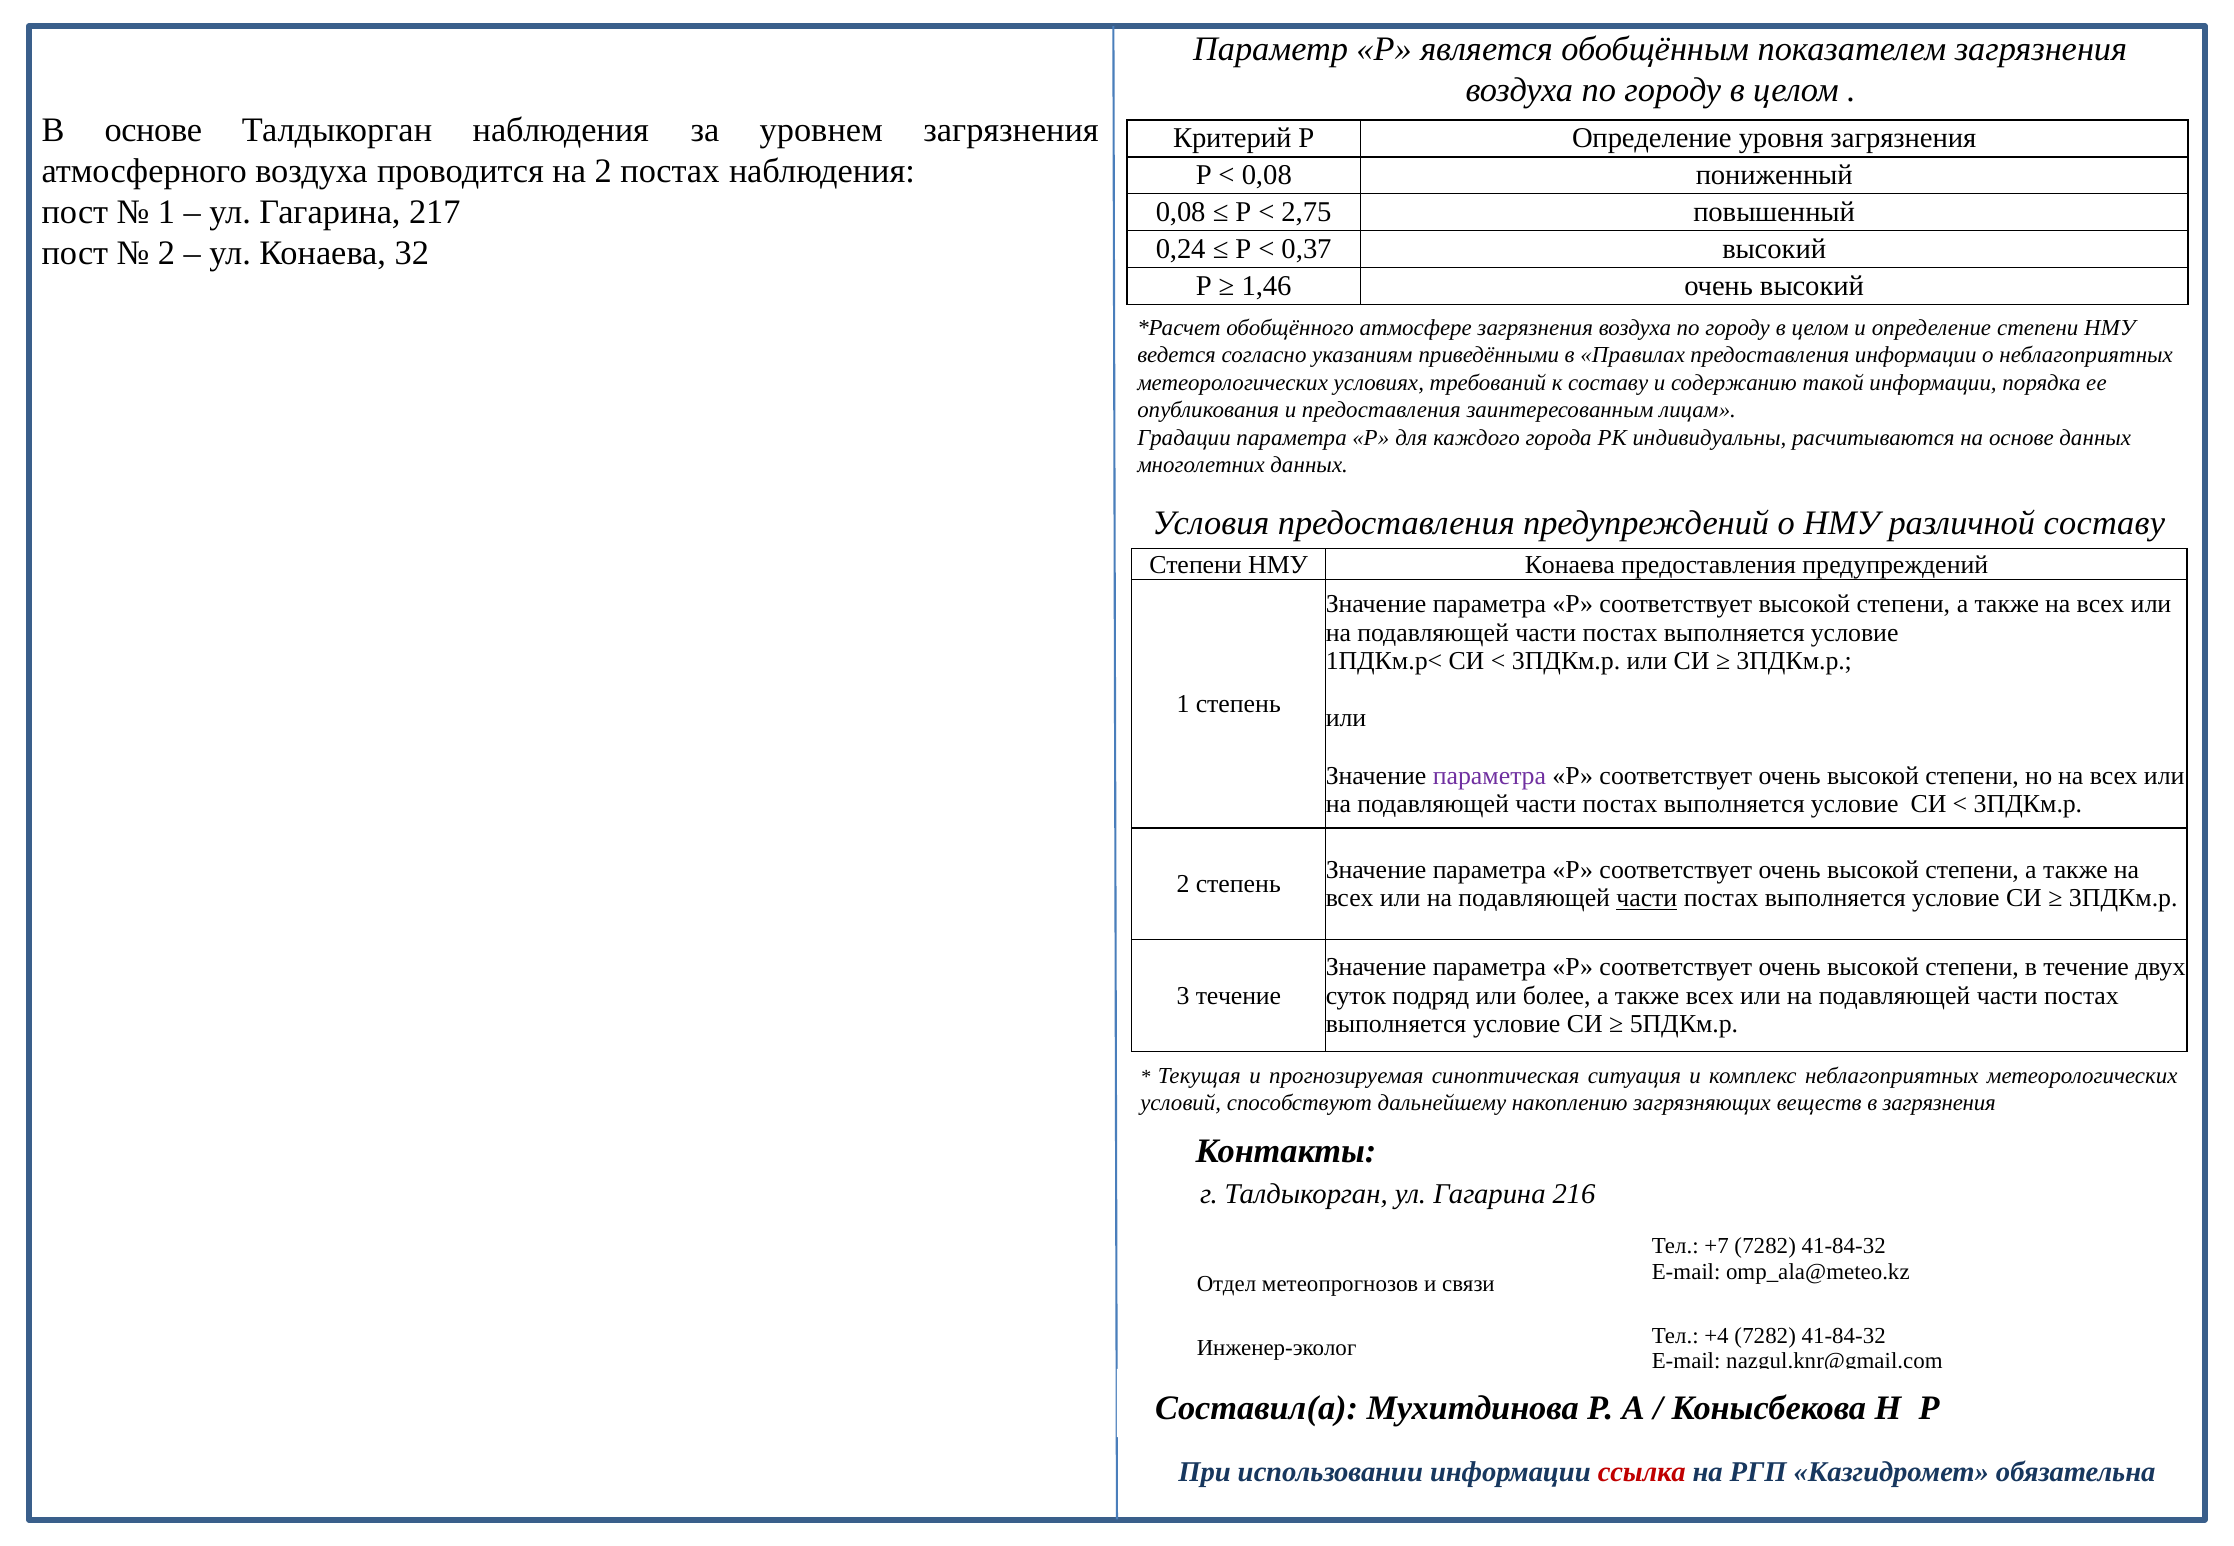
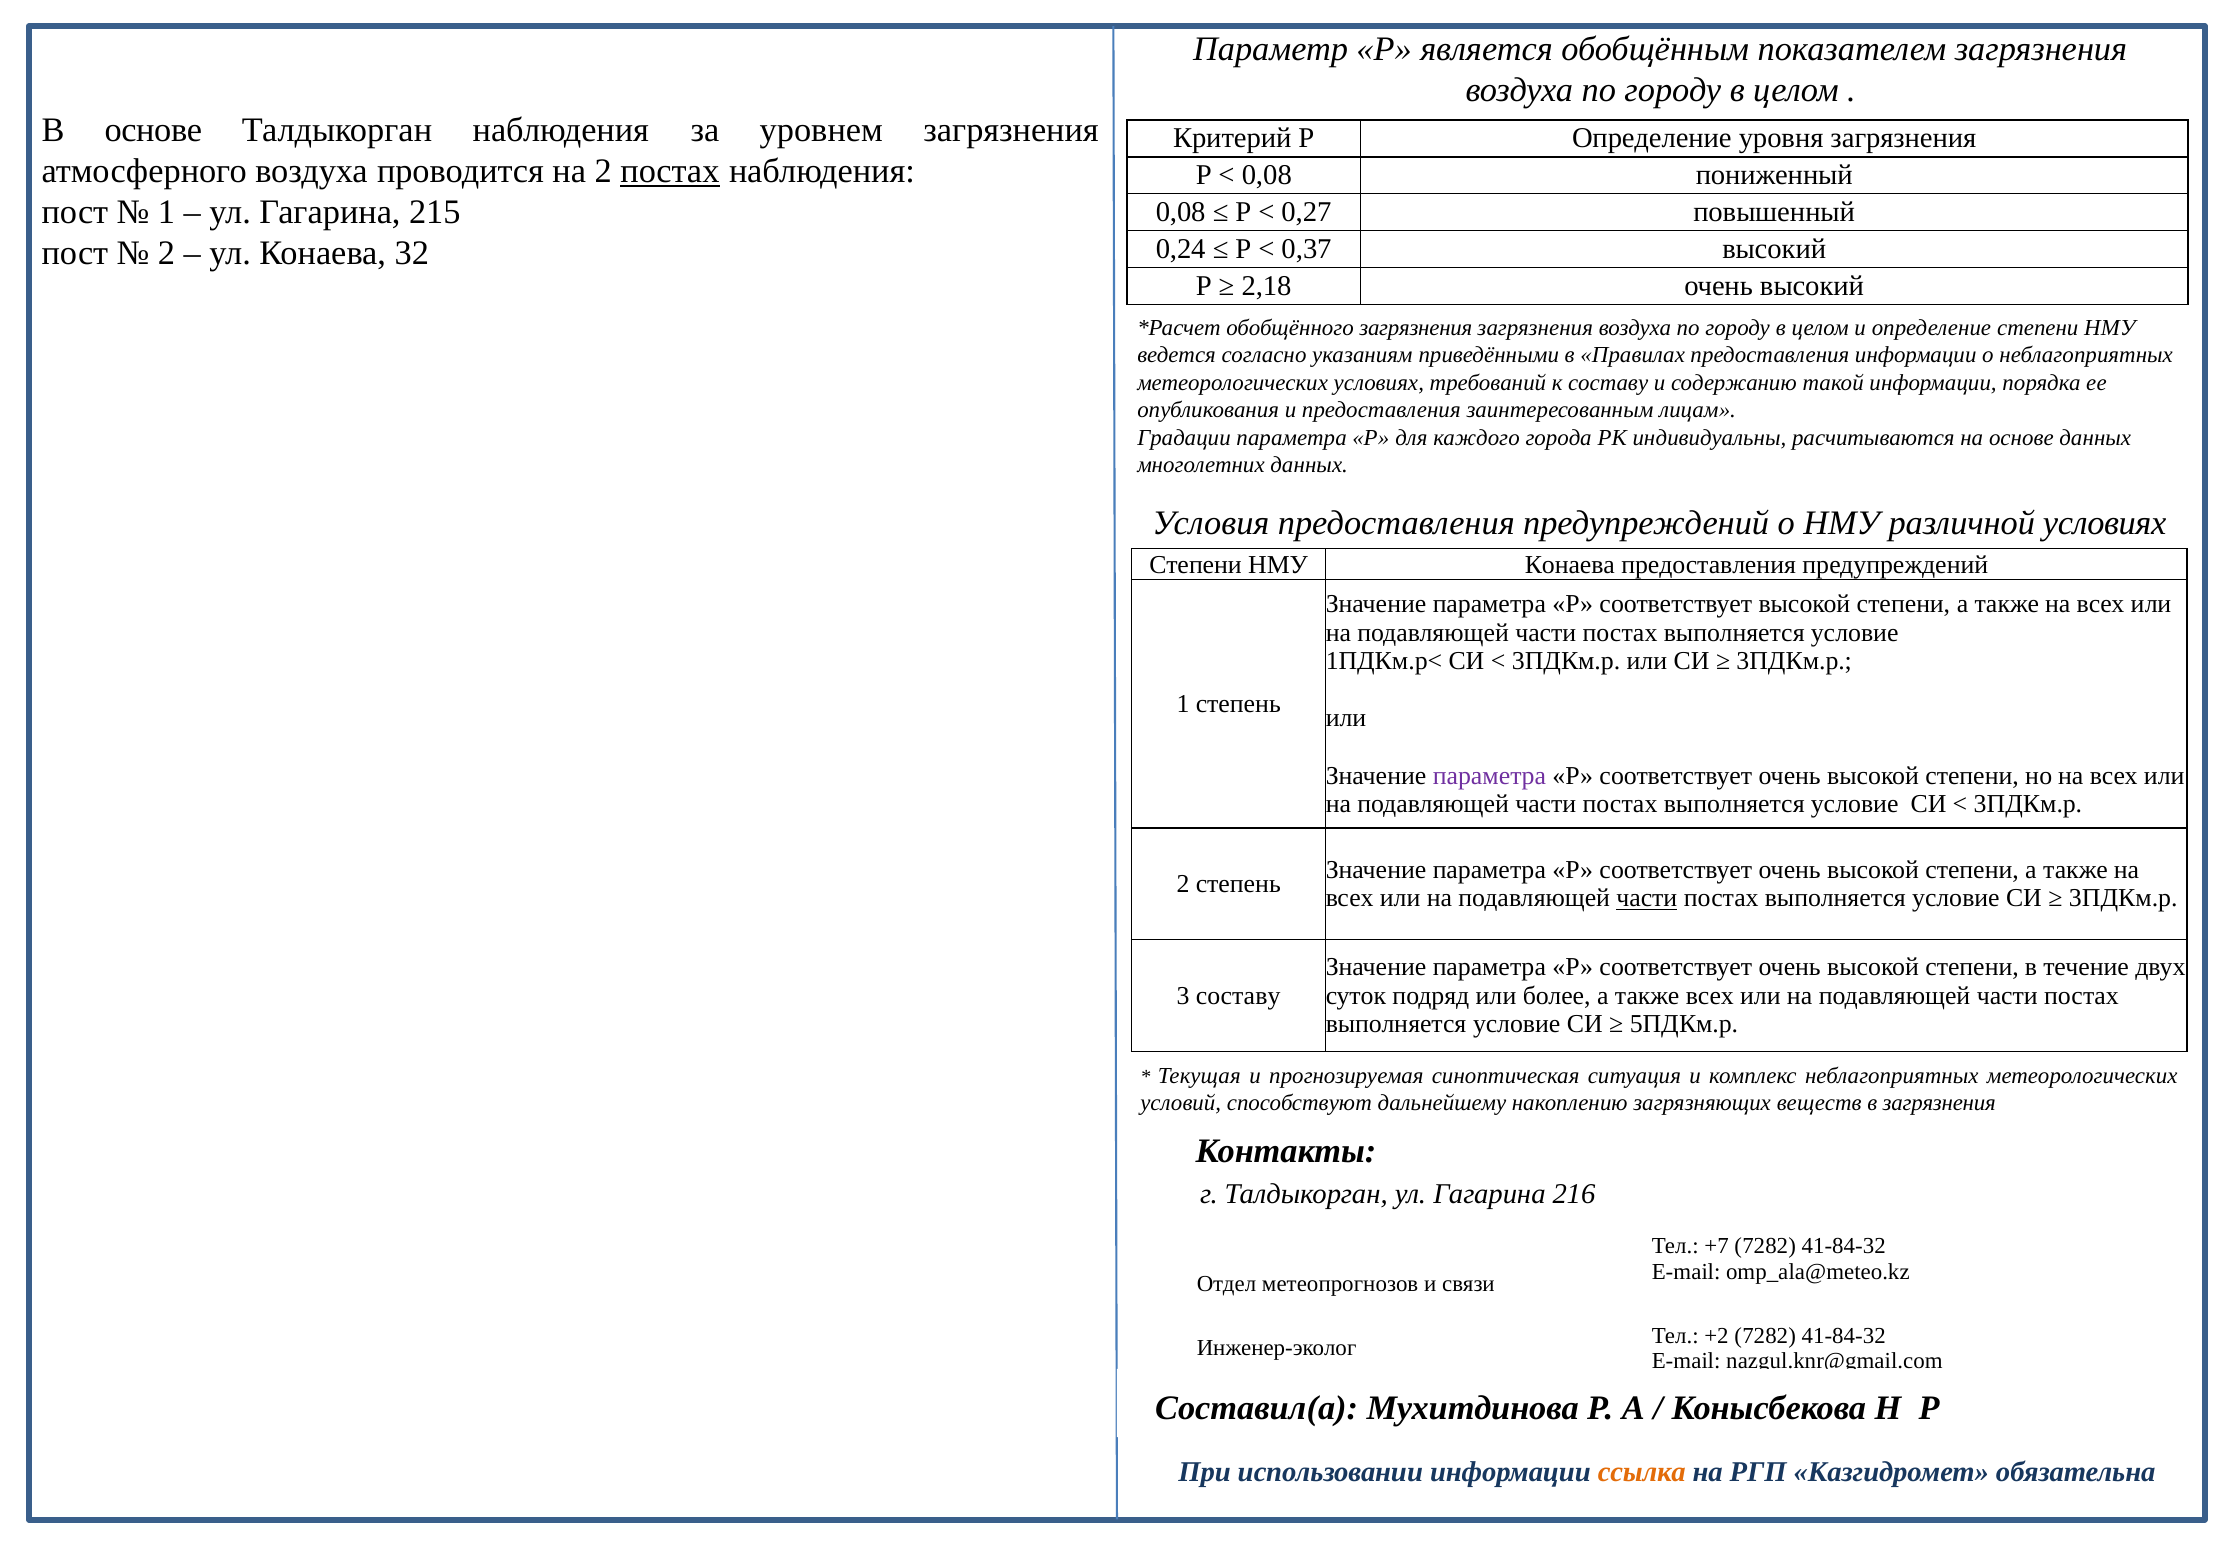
постах underline: none -> present (670, 171)
217: 217 -> 215 (435, 212)
2,75: 2,75 -> 0,27 (1306, 212)
1,46: 1,46 -> 2,18 (1267, 286)
обобщённого атмосфере: атмосфере -> загрязнения (1416, 328)
различной составу: составу -> условиях (2105, 523)
3 течение: течение -> составу (1238, 996)
+4: +4 -> +2 (1716, 1336)
ссылка colour: red -> orange (1642, 1473)
